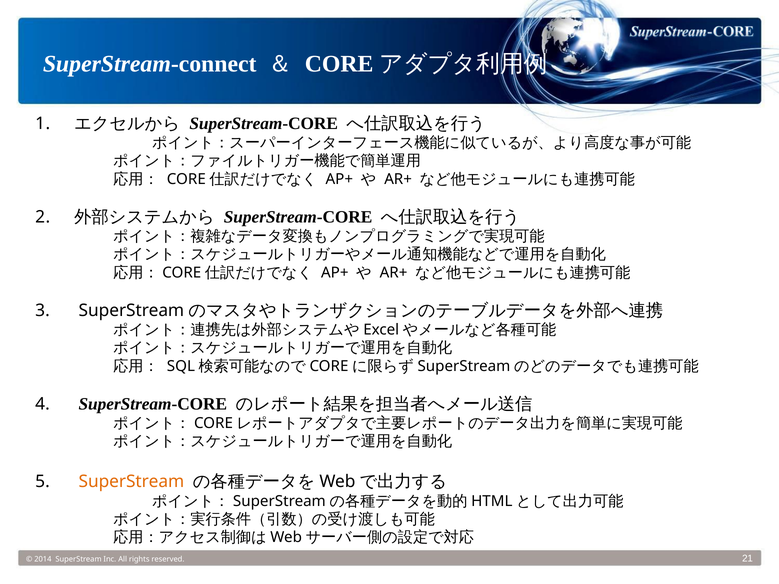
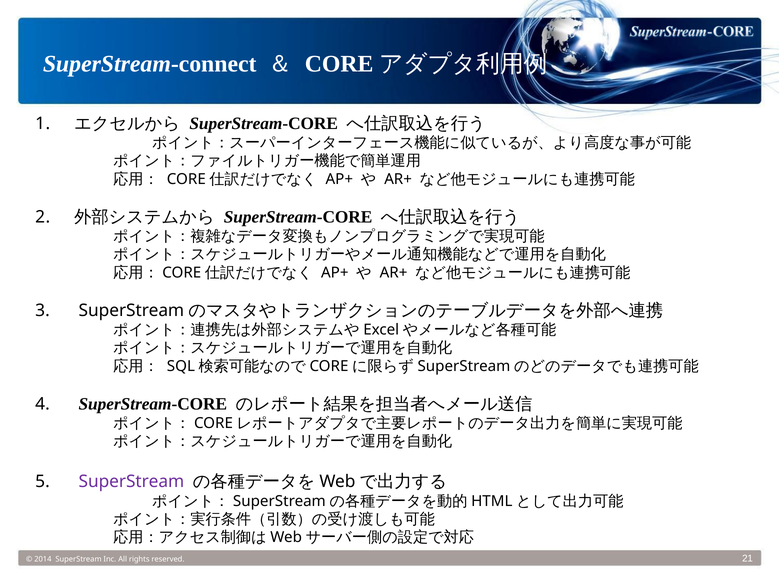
SuperStream colour: orange -> purple (131, 482)
